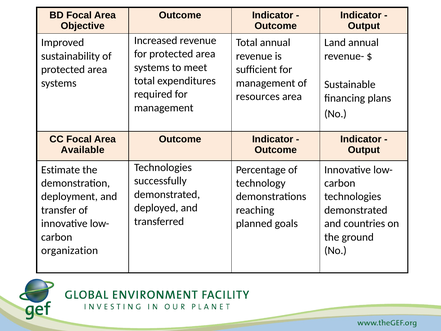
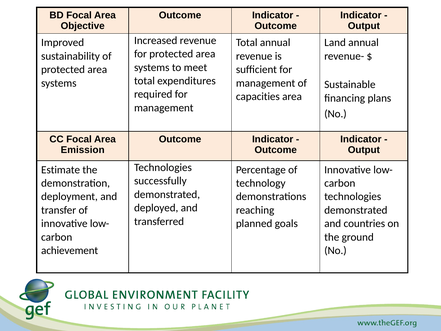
resources: resources -> capacities (258, 96)
Available: Available -> Emission (83, 150)
organization: organization -> achievement (70, 250)
